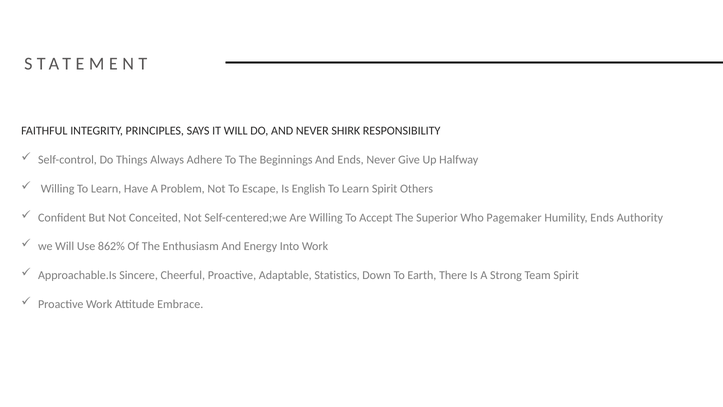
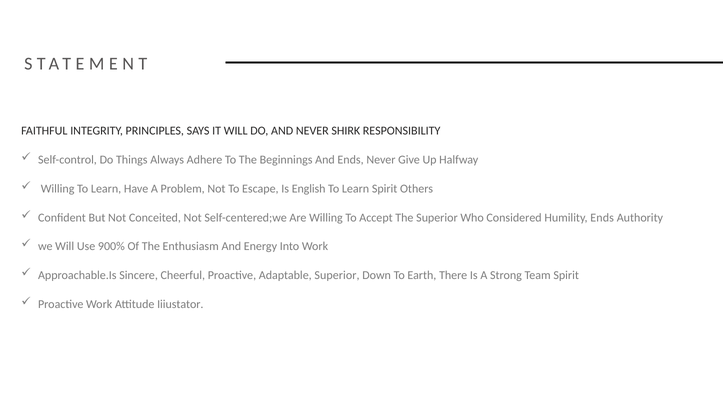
Pagemaker: Pagemaker -> Considered (514, 217)
862%: 862% -> 900% (111, 246)
Adaptable Statistics: Statistics -> Superior (337, 275)
Embrace: Embrace -> Iiiustator (180, 304)
